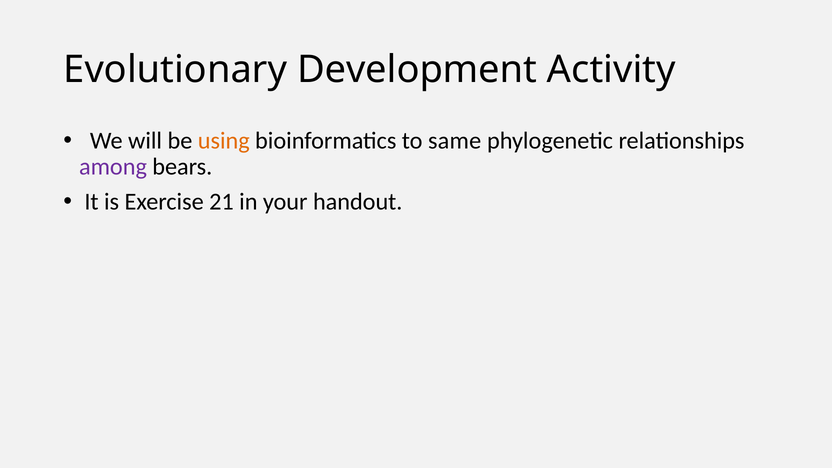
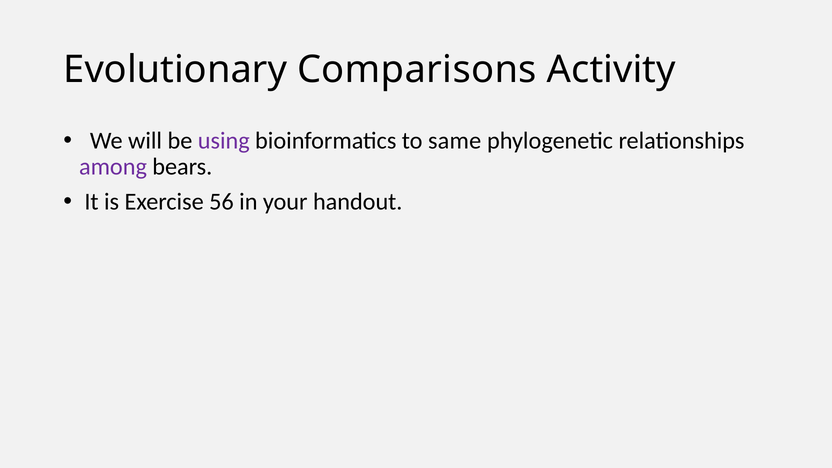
Development: Development -> Comparisons (417, 70)
using colour: orange -> purple (224, 141)
21: 21 -> 56 (221, 202)
